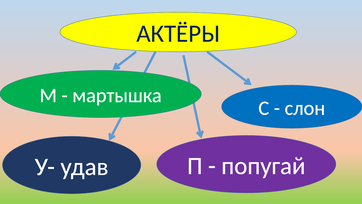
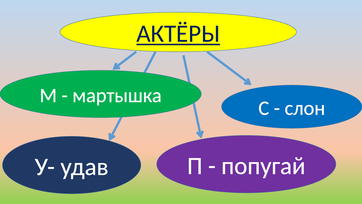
АКТЁРЫ underline: none -> present (178, 34)
